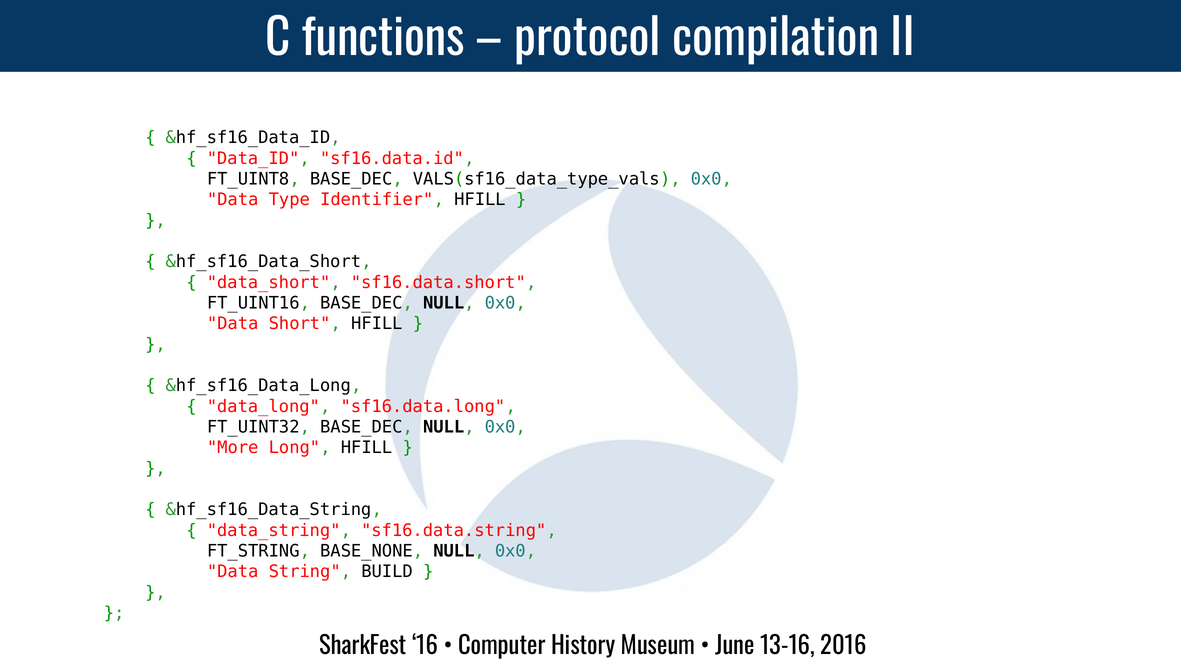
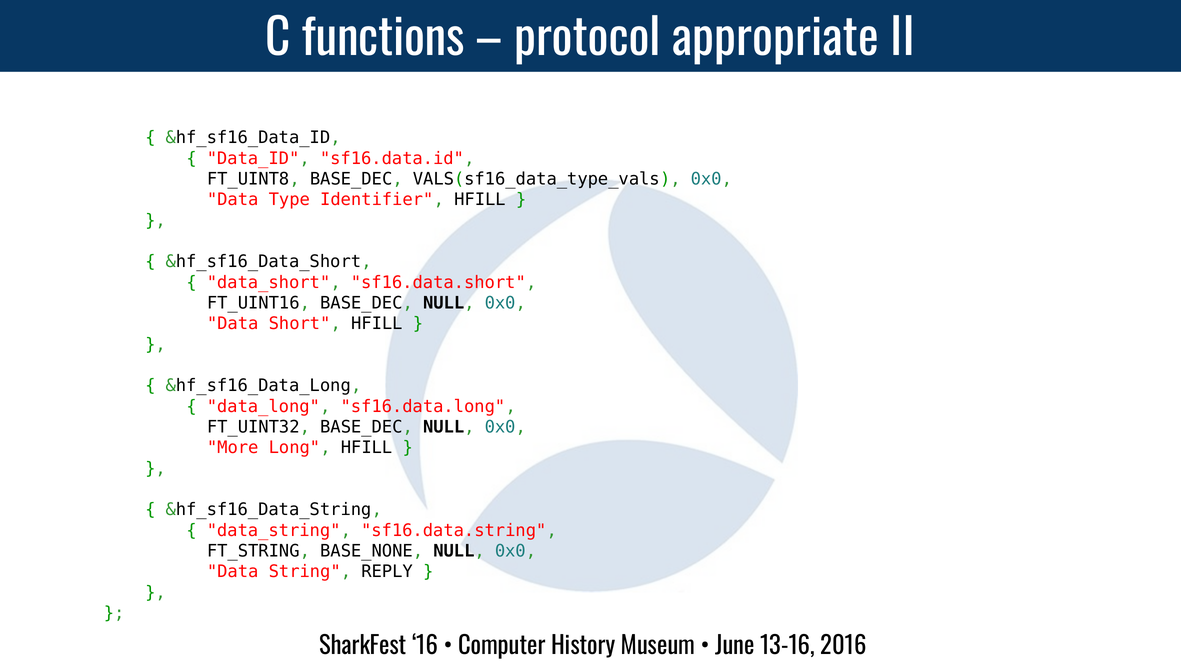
compilation: compilation -> appropriate (775, 39)
BUILD: BUILD -> REPLY (387, 571)
